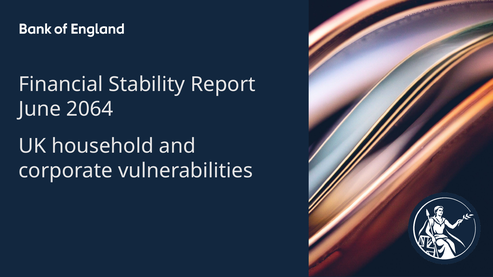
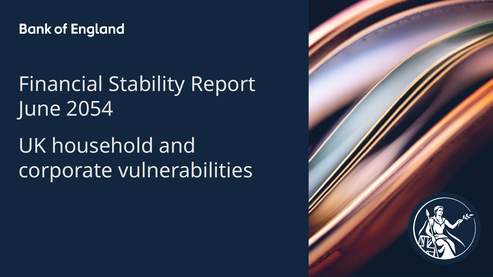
2064: 2064 -> 2054 (90, 109)
